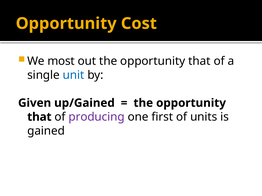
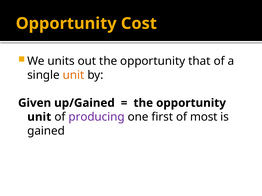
most: most -> units (61, 61)
unit colour: blue -> orange (74, 75)
that: that -> unit (39, 117)
units: units -> most (204, 117)
